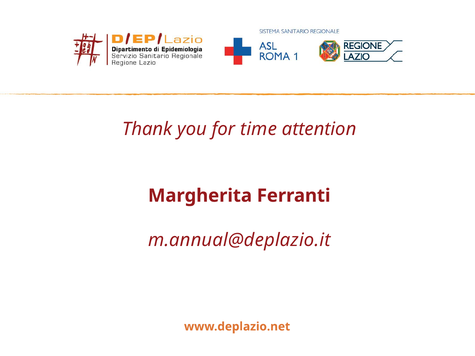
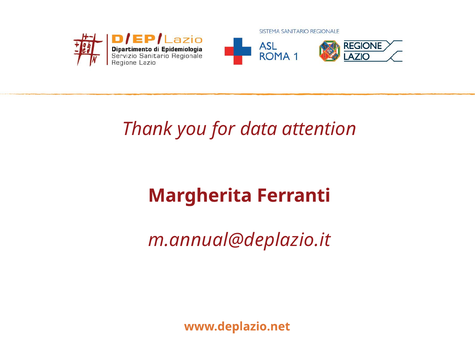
time: time -> data (259, 129)
